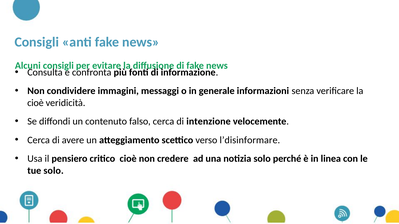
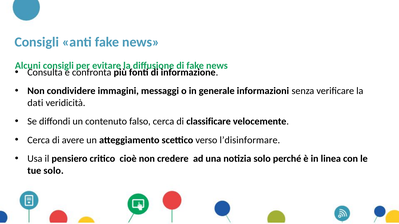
cioè: cioè -> dati (35, 103)
intenzione: intenzione -> classificare (209, 122)
